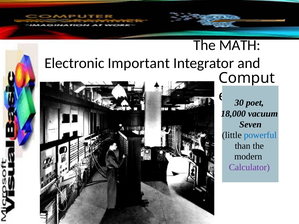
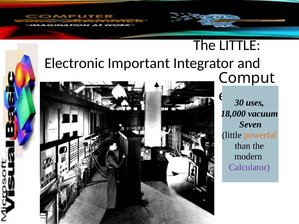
The MATH: MATH -> LITTLE (240, 45)
poet: poet -> uses (255, 103)
powerful colour: blue -> orange (260, 135)
